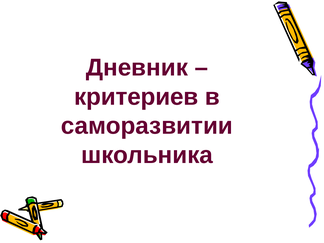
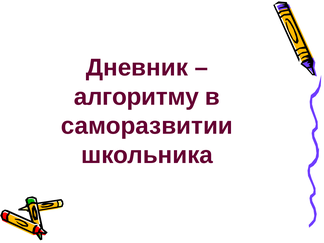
критериев: критериев -> алгоритму (136, 97)
